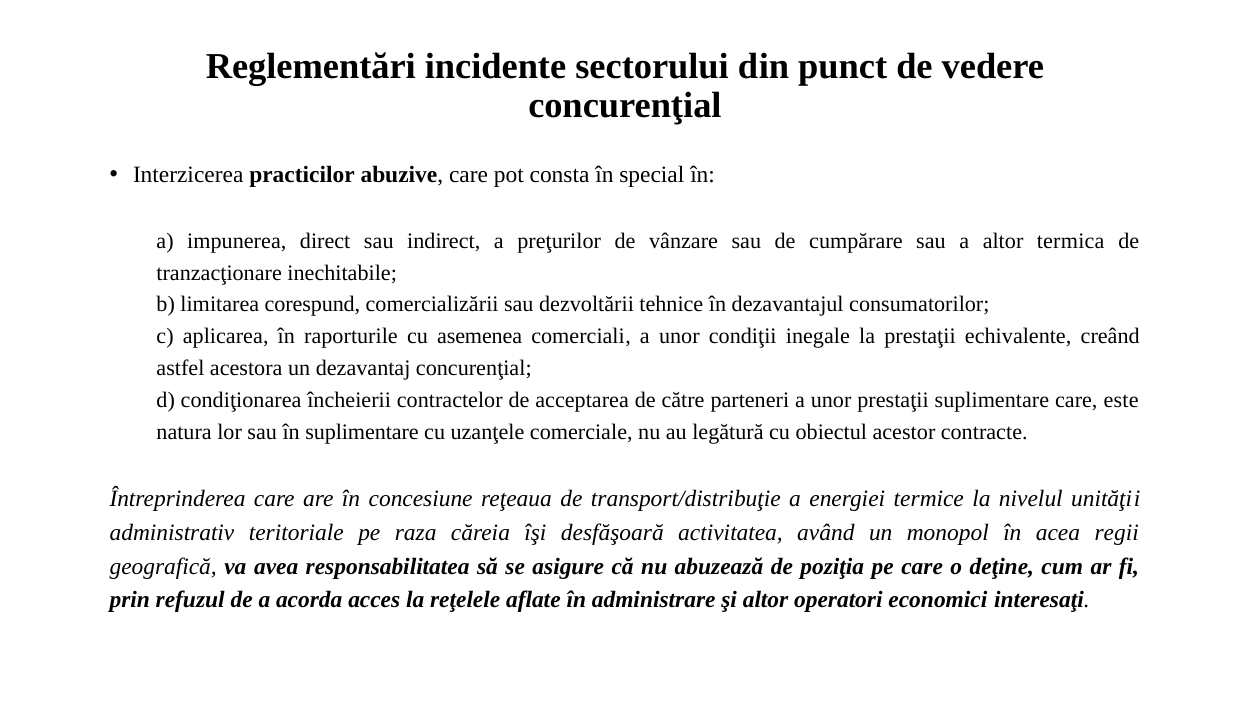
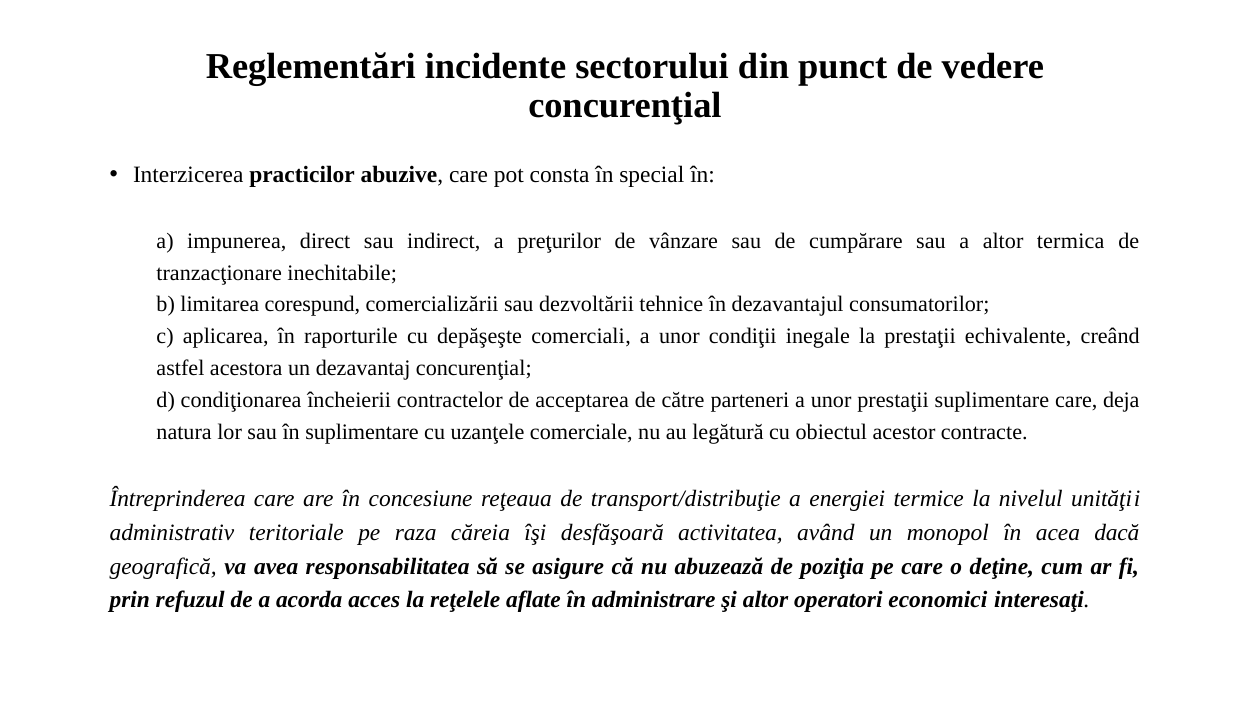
asemenea: asemenea -> depăşeşte (480, 337)
este: este -> deja (1121, 400)
regii: regii -> dacă (1117, 533)
